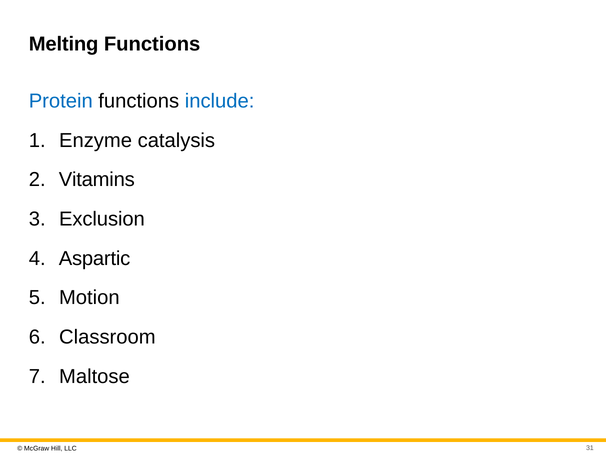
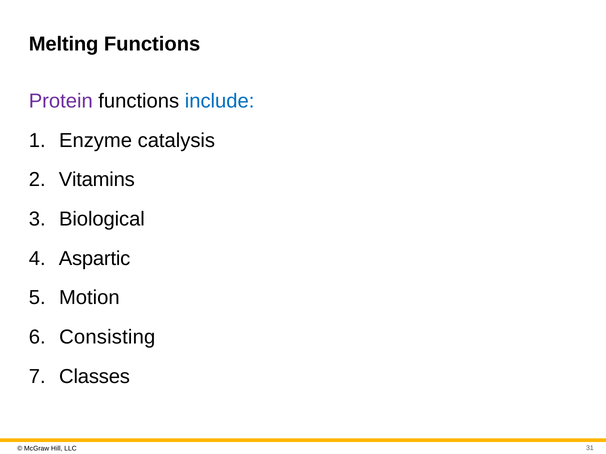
Protein colour: blue -> purple (61, 101)
Exclusion: Exclusion -> Biological (102, 219)
Classroom: Classroom -> Consisting (107, 338)
Maltose: Maltose -> Classes (95, 377)
